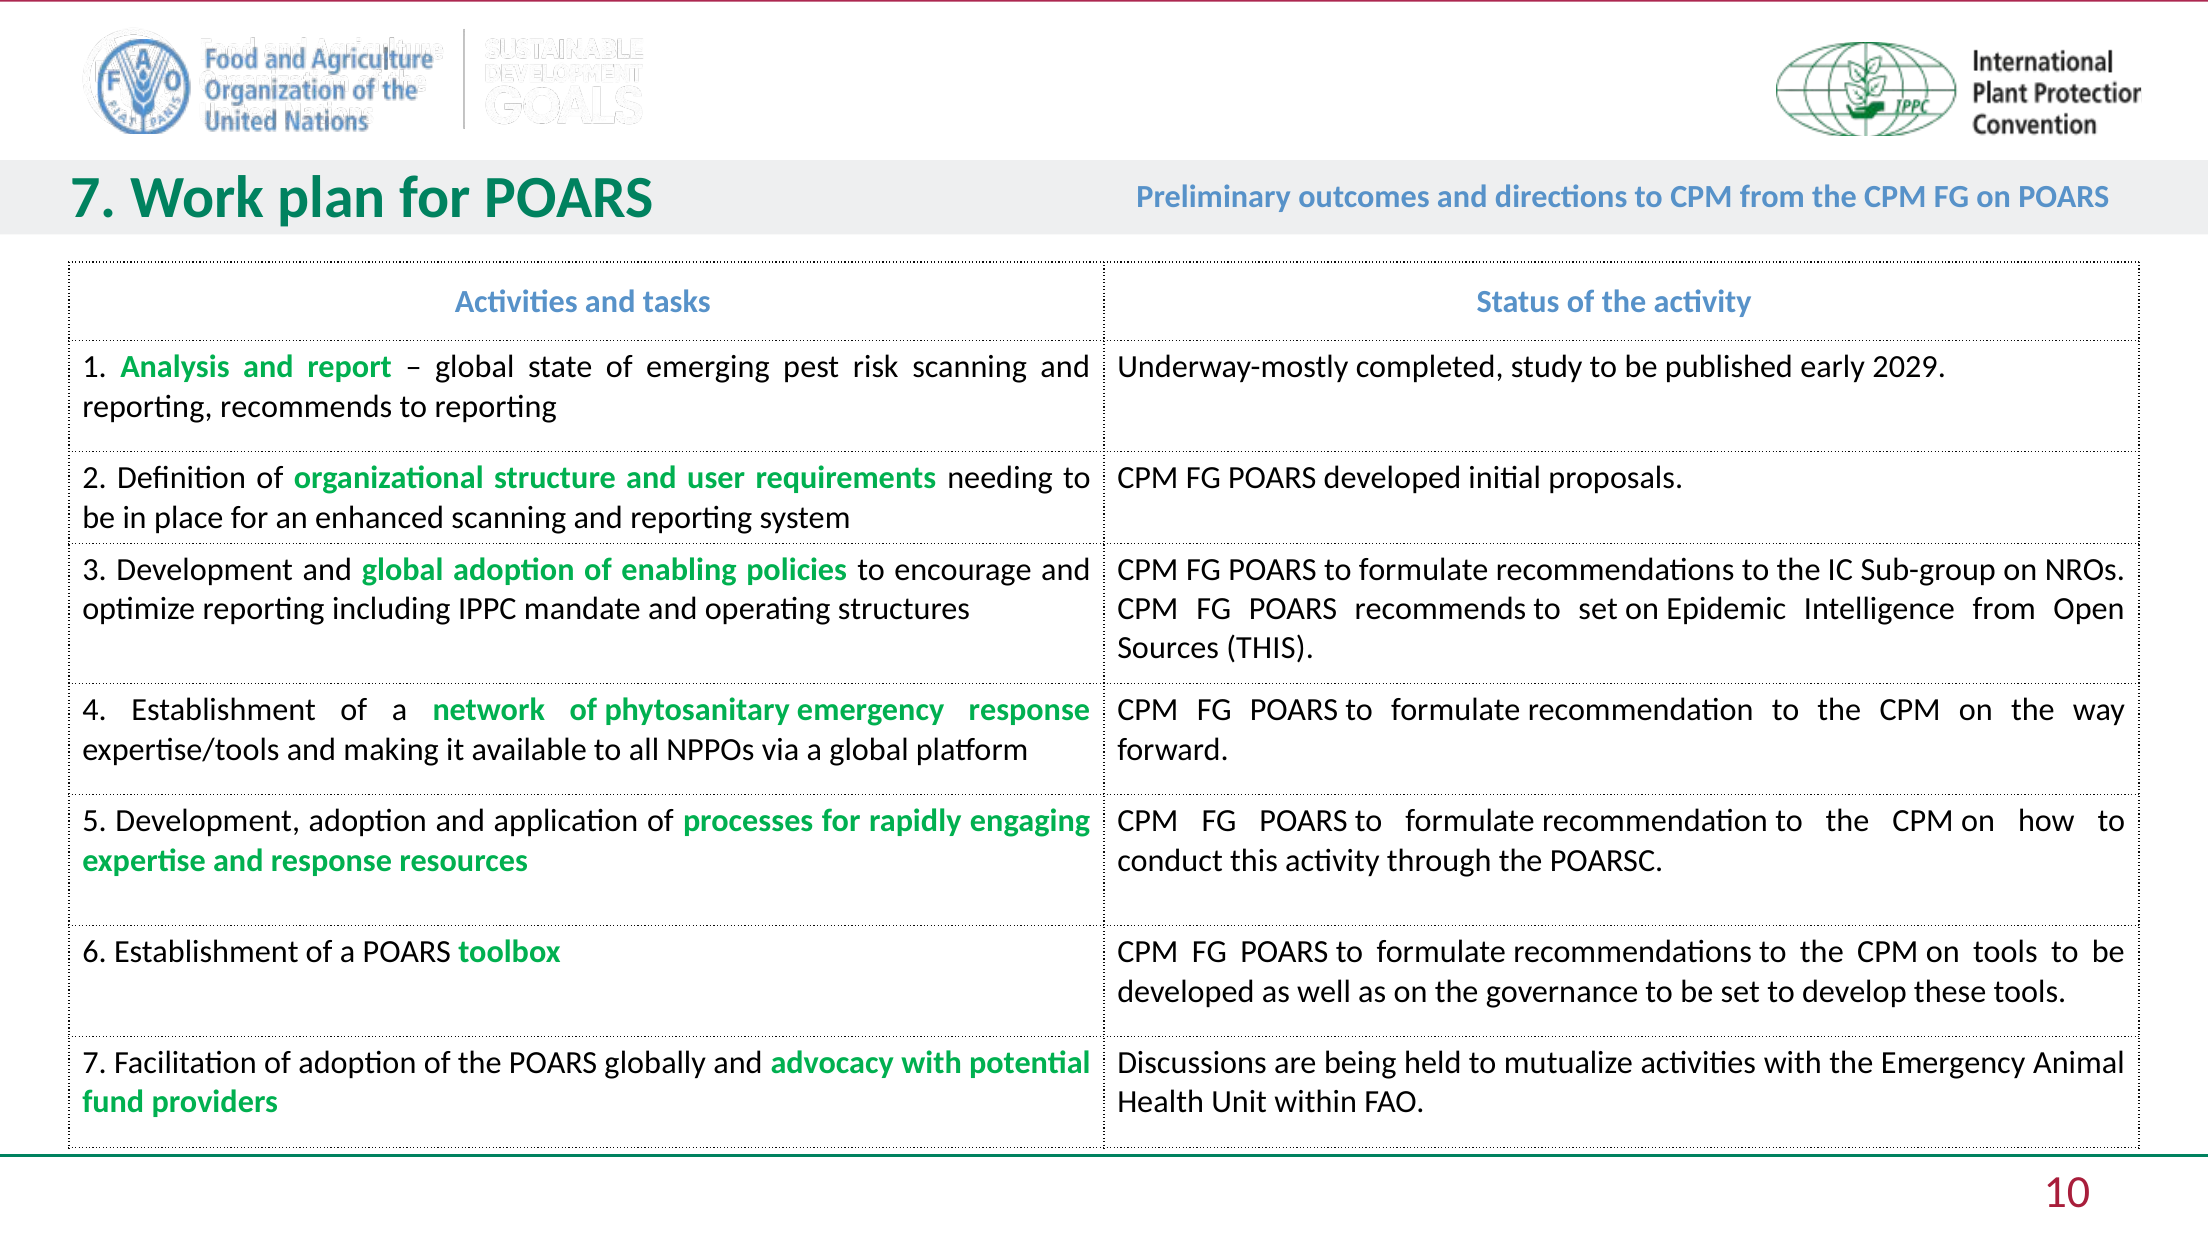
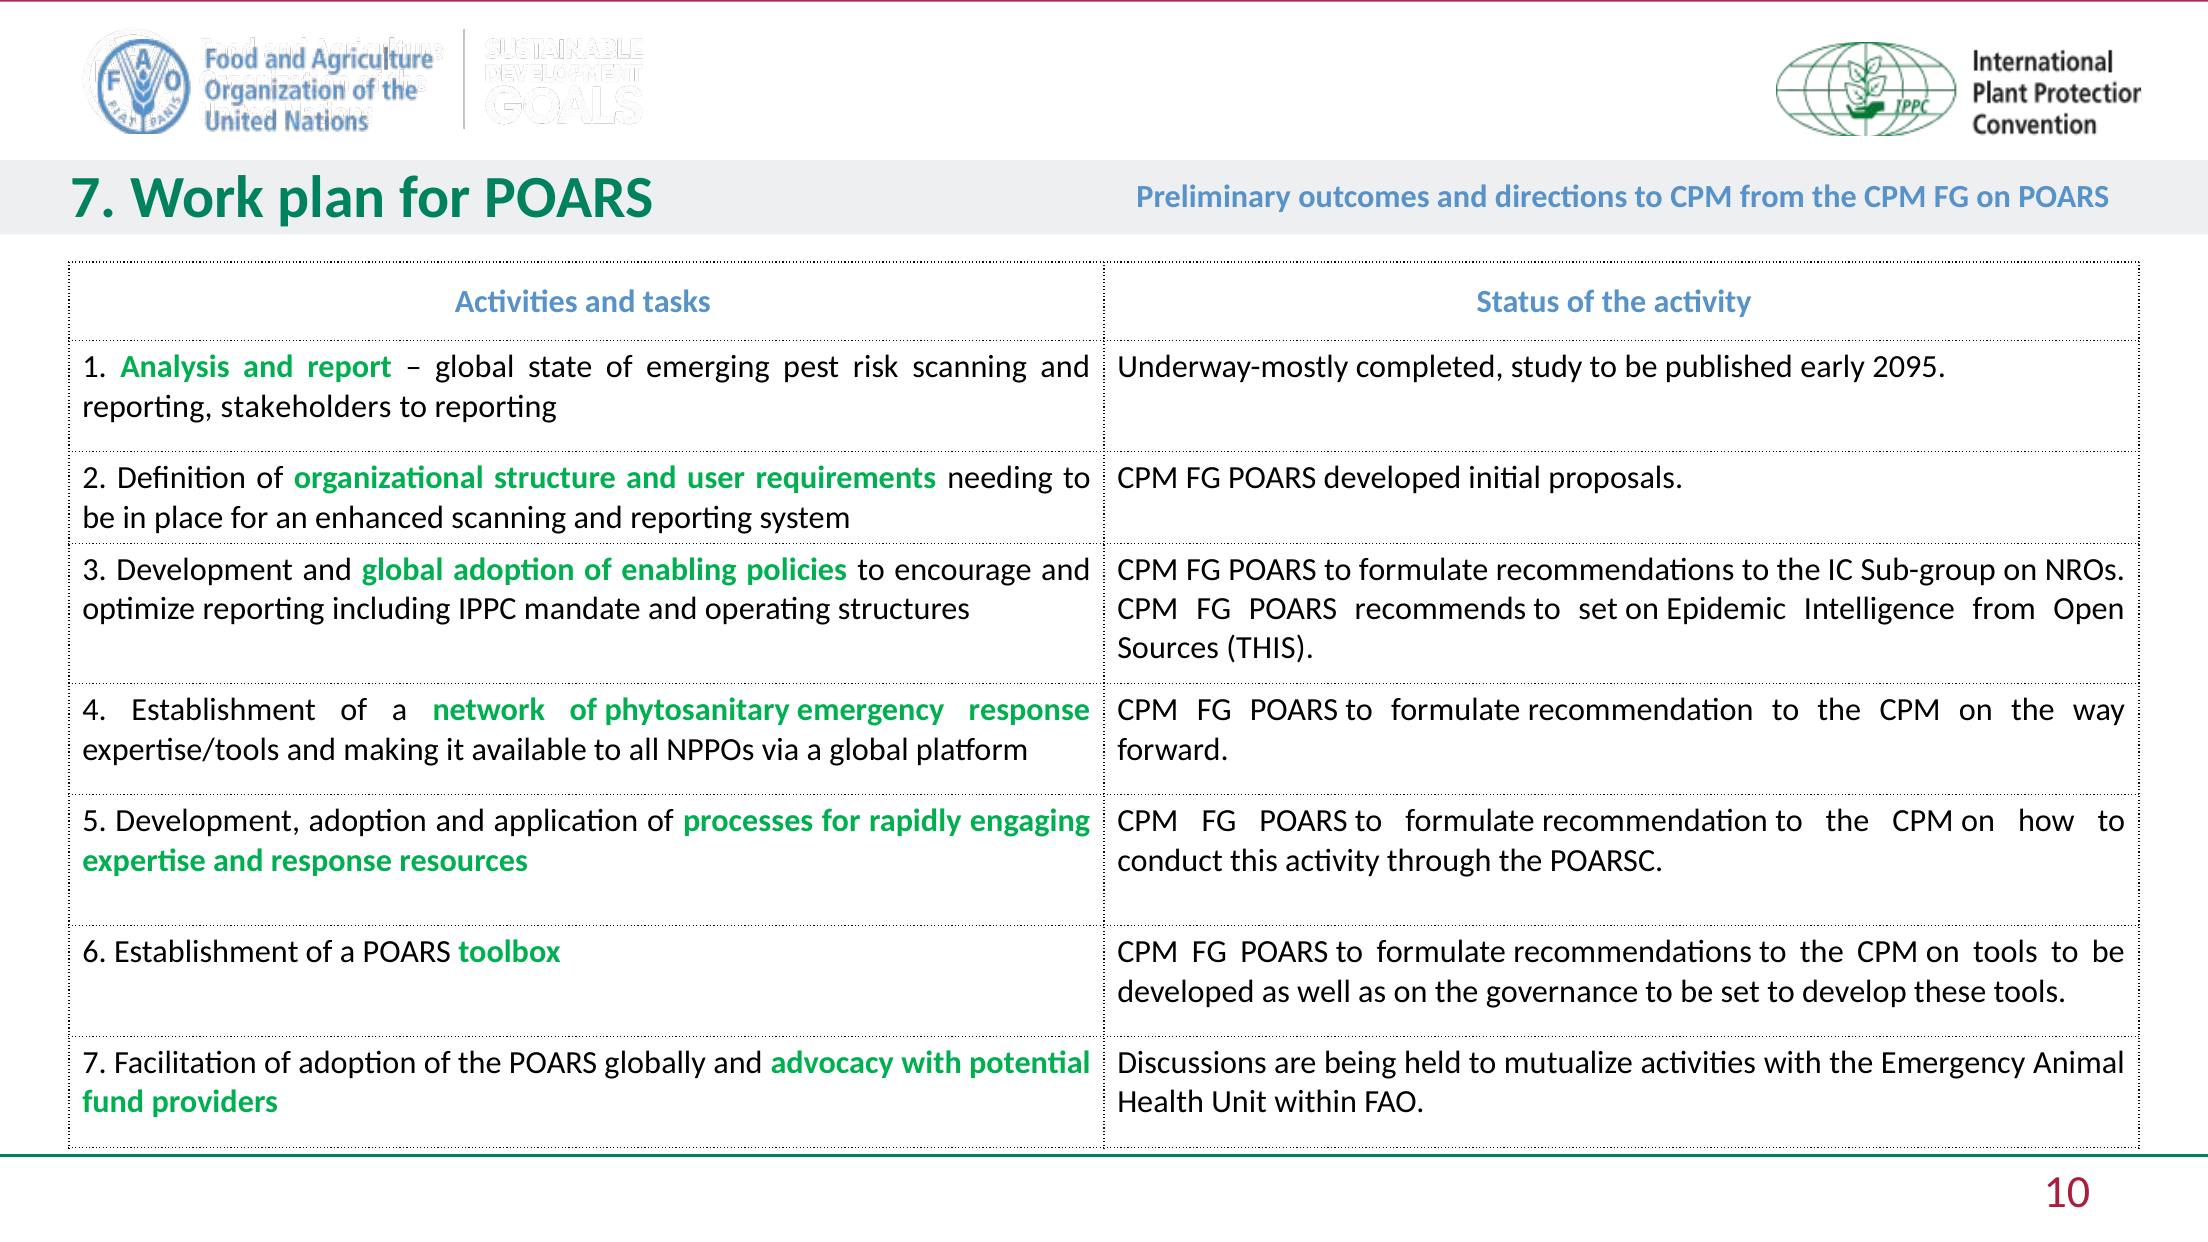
2029: 2029 -> 2095 (1909, 367)
reporting recommends: recommends -> stakeholders (306, 406)
